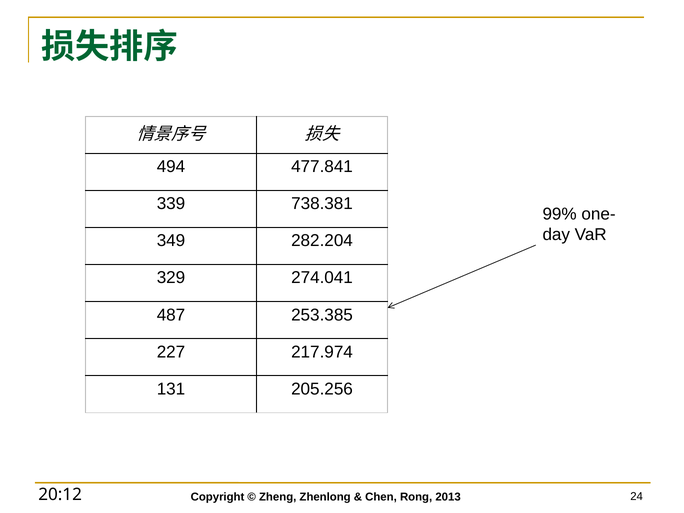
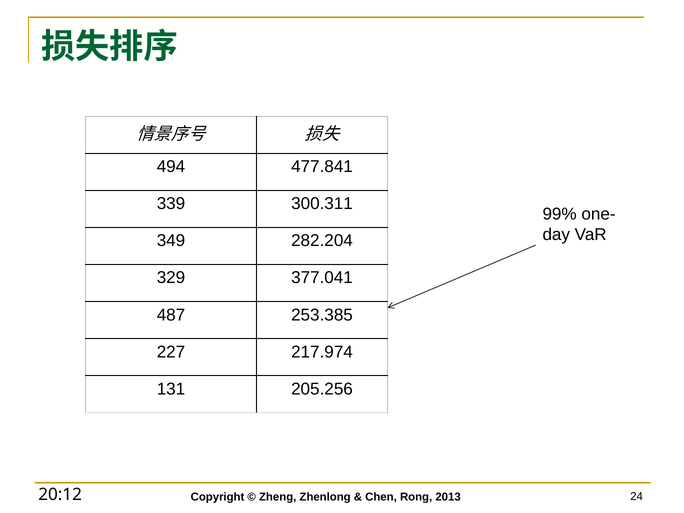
738.381: 738.381 -> 300.311 (322, 204)
274.041: 274.041 -> 377.041 (322, 278)
